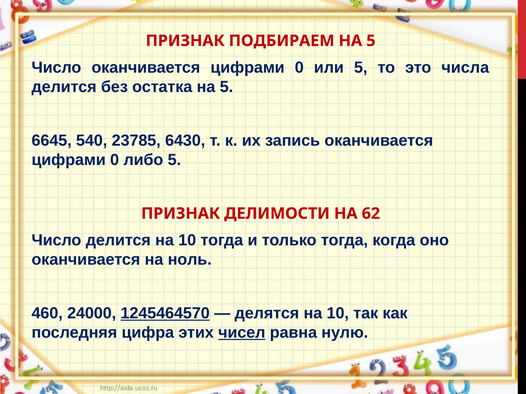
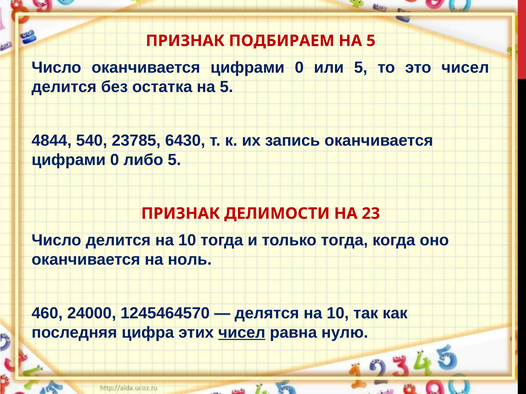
это числа: числа -> чисел (465, 68)
6645: 6645 -> 4844 (52, 141)
62: 62 -> 23 (371, 214)
1245464570 underline: present -> none (165, 314)
